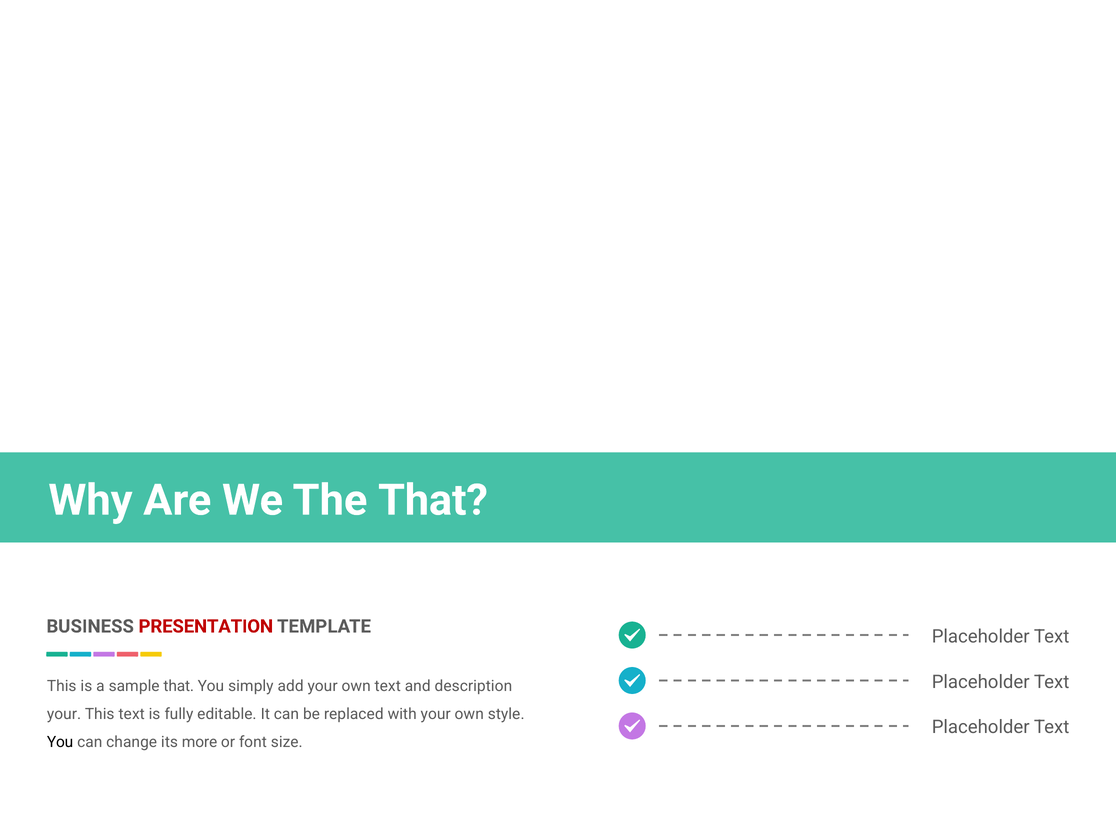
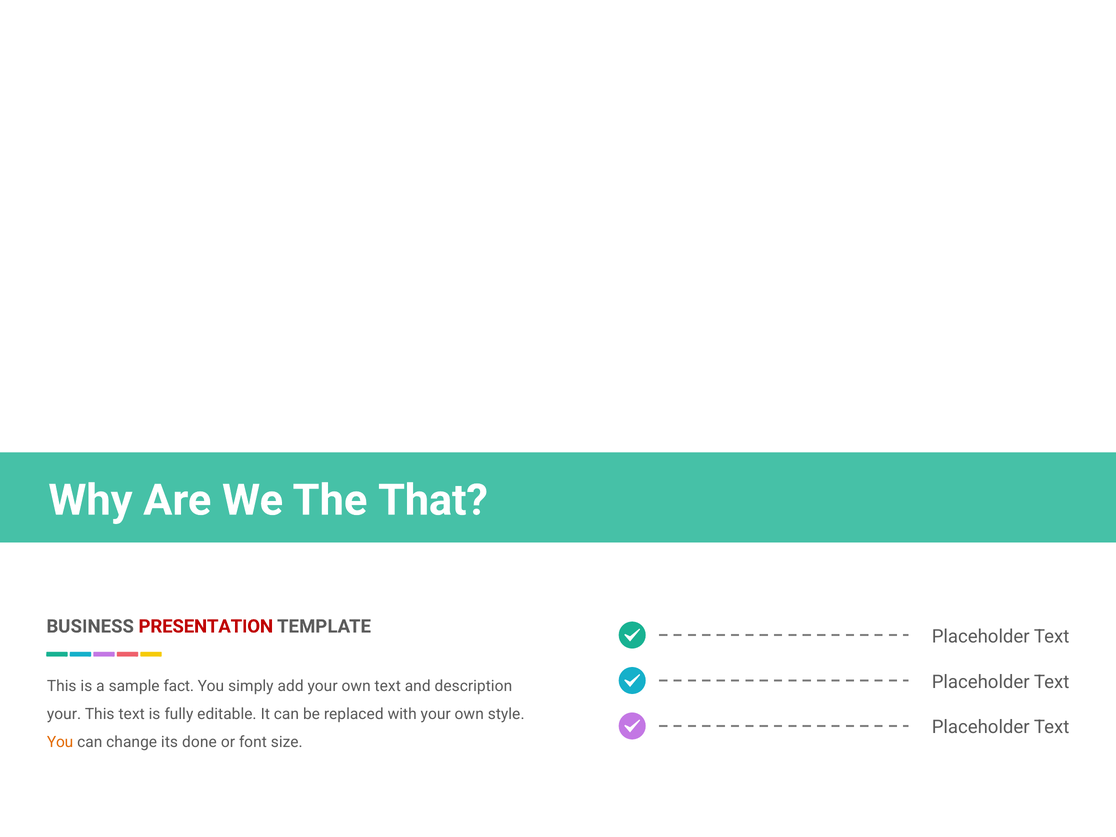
sample that: that -> fact (179, 686)
You colour: black -> orange (60, 742)
more: more -> done (199, 742)
